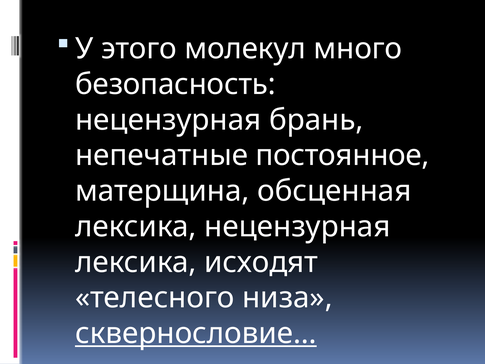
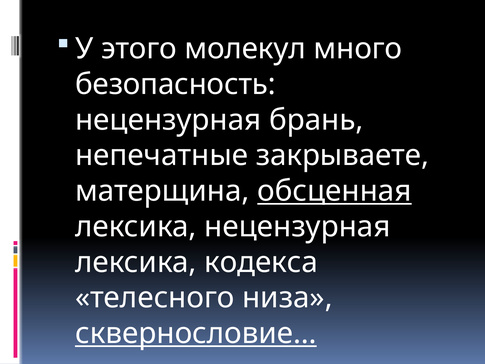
постоянное: постоянное -> закрываете (342, 155)
обсценная underline: none -> present (334, 191)
исходят: исходят -> кодекса (261, 262)
